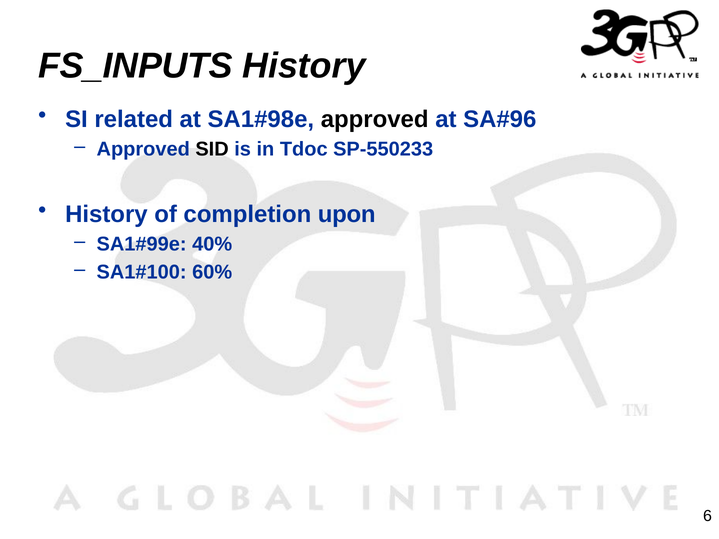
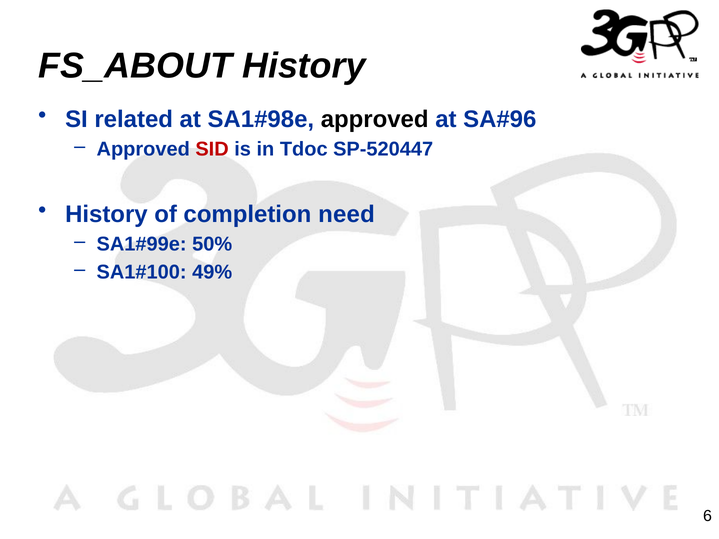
FS_INPUTS: FS_INPUTS -> FS_ABOUT (135, 66)
SID colour: black -> red (212, 149)
SP-550233: SP-550233 -> SP-520447 (383, 149)
upon: upon -> need (346, 214)
40%: 40% -> 50% (212, 244)
60%: 60% -> 49% (212, 272)
